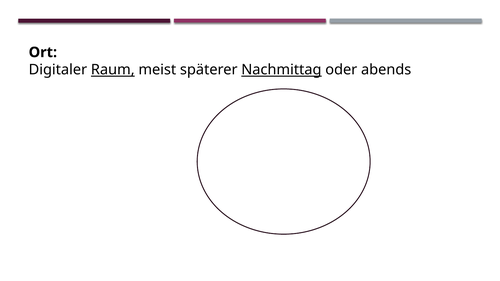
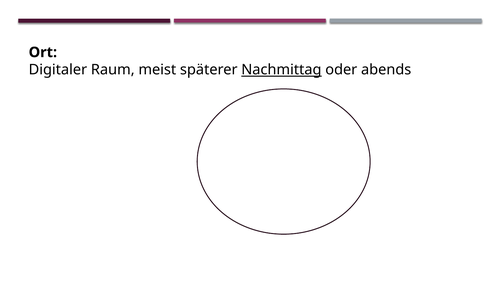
Raum underline: present -> none (113, 70)
